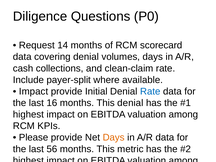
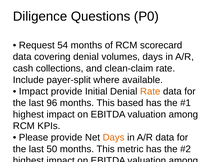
14: 14 -> 54 (63, 45)
Rate colour: blue -> orange (150, 91)
16: 16 -> 96 (52, 103)
This denial: denial -> based (130, 103)
56: 56 -> 50 (52, 149)
